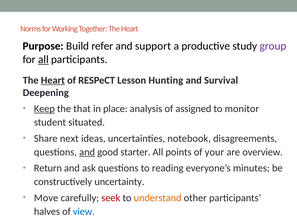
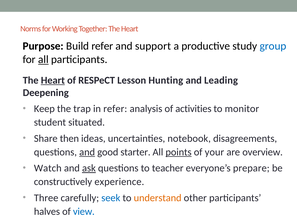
group colour: purple -> blue (273, 46)
Survival: Survival -> Leading (221, 80)
Keep underline: present -> none (44, 109)
that: that -> trap (82, 109)
in place: place -> refer (115, 109)
assigned: assigned -> activities (193, 109)
next: next -> then (69, 138)
points underline: none -> present (179, 152)
Return: Return -> Watch (48, 168)
ask underline: none -> present (89, 168)
reading: reading -> teacher (168, 168)
minutes: minutes -> prepare (251, 168)
uncertainty: uncertainty -> experience (119, 182)
Move: Move -> Three (46, 198)
seek colour: red -> blue (111, 198)
